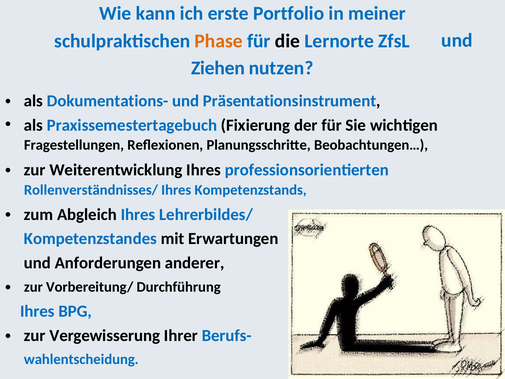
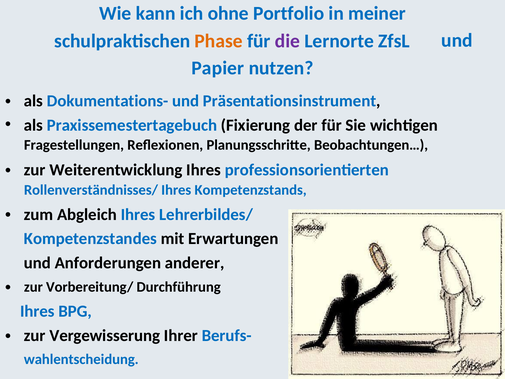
erste: erste -> ohne (228, 13)
die colour: black -> purple (287, 41)
Ziehen: Ziehen -> Papier (218, 68)
